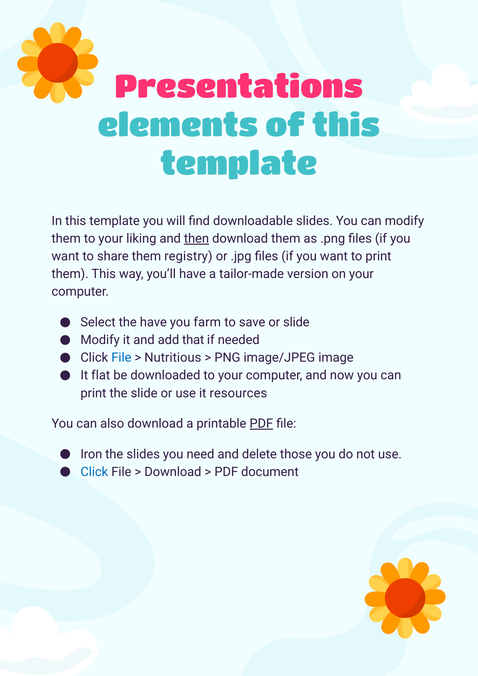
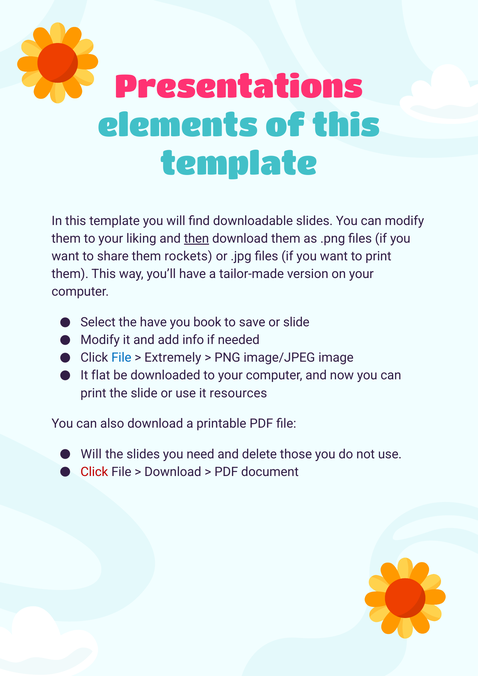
registry: registry -> rockets (188, 256)
farm: farm -> book (207, 322)
that: that -> info (193, 340)
Nutritious: Nutritious -> Extremely (173, 358)
PDF underline: present -> none (261, 424)
Iron: Iron -> Will (91, 454)
Click colour: blue -> red (94, 472)
